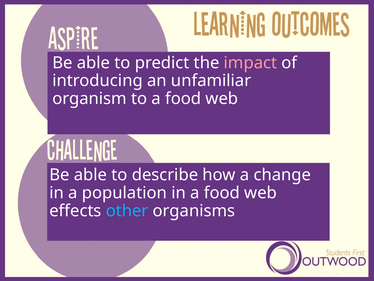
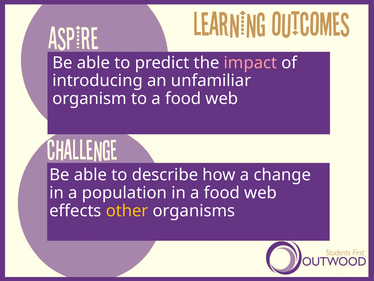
other colour: light blue -> yellow (127, 210)
